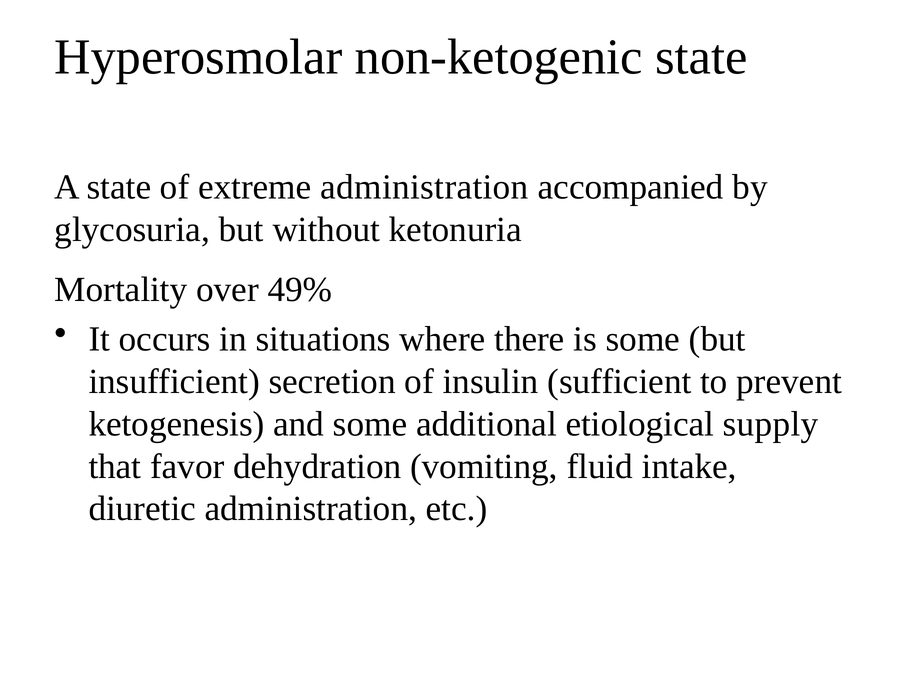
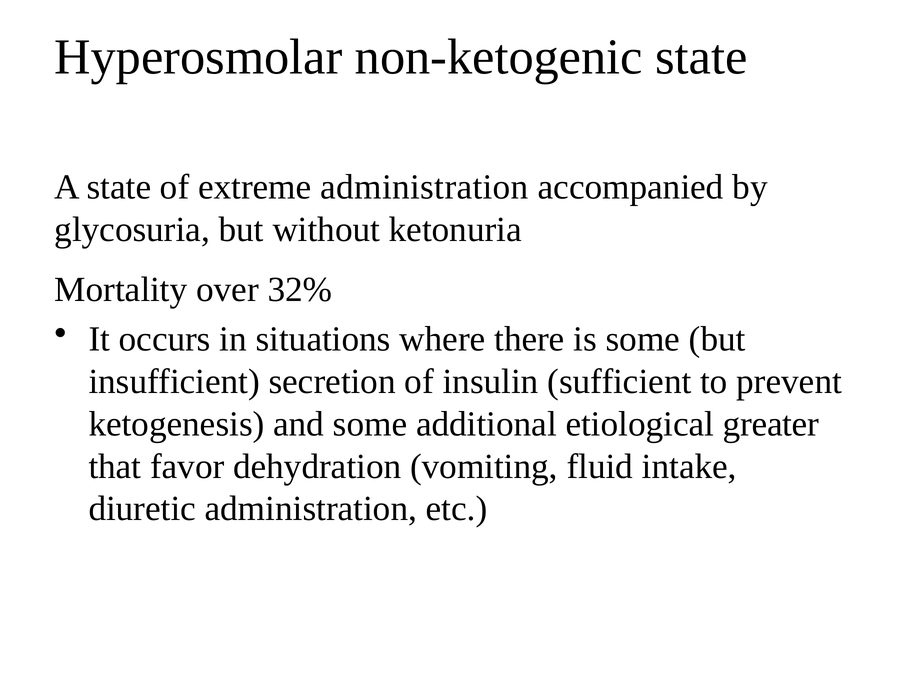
49%: 49% -> 32% (300, 290)
supply: supply -> greater (771, 424)
